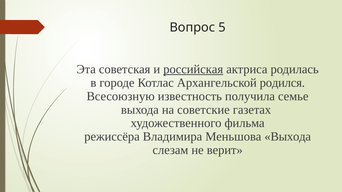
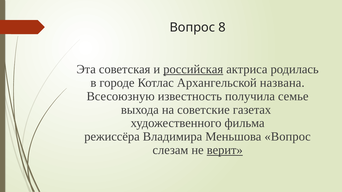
5: 5 -> 8 (222, 27)
родился: родился -> названа (282, 83)
Меньшова Выхода: Выхода -> Вопрос (288, 137)
верит underline: none -> present (225, 150)
